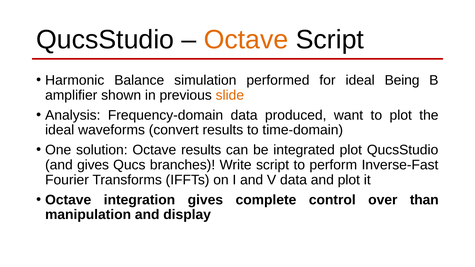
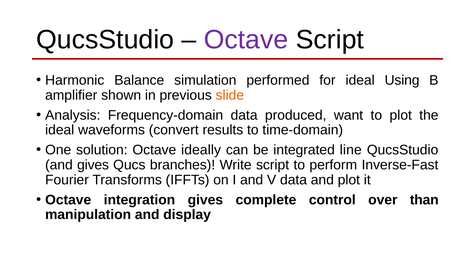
Octave colour: orange -> purple (246, 40)
Being: Being -> Using (402, 80)
Octave results: results -> ideally (201, 150)
integrated plot: plot -> line (351, 150)
